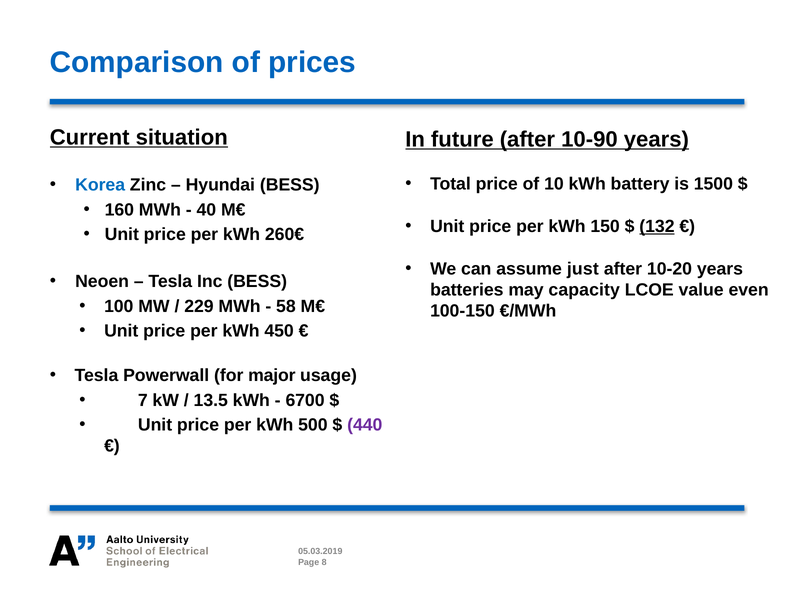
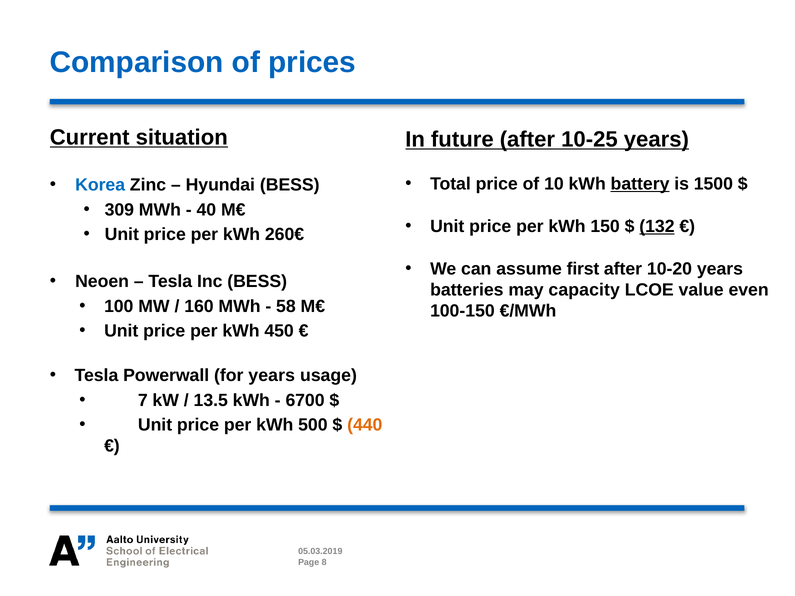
10-90: 10-90 -> 10-25 (589, 139)
battery underline: none -> present (640, 184)
160: 160 -> 309 (119, 210)
just: just -> first (583, 269)
229: 229 -> 160 (199, 306)
for major: major -> years (272, 376)
440 colour: purple -> orange (365, 425)
